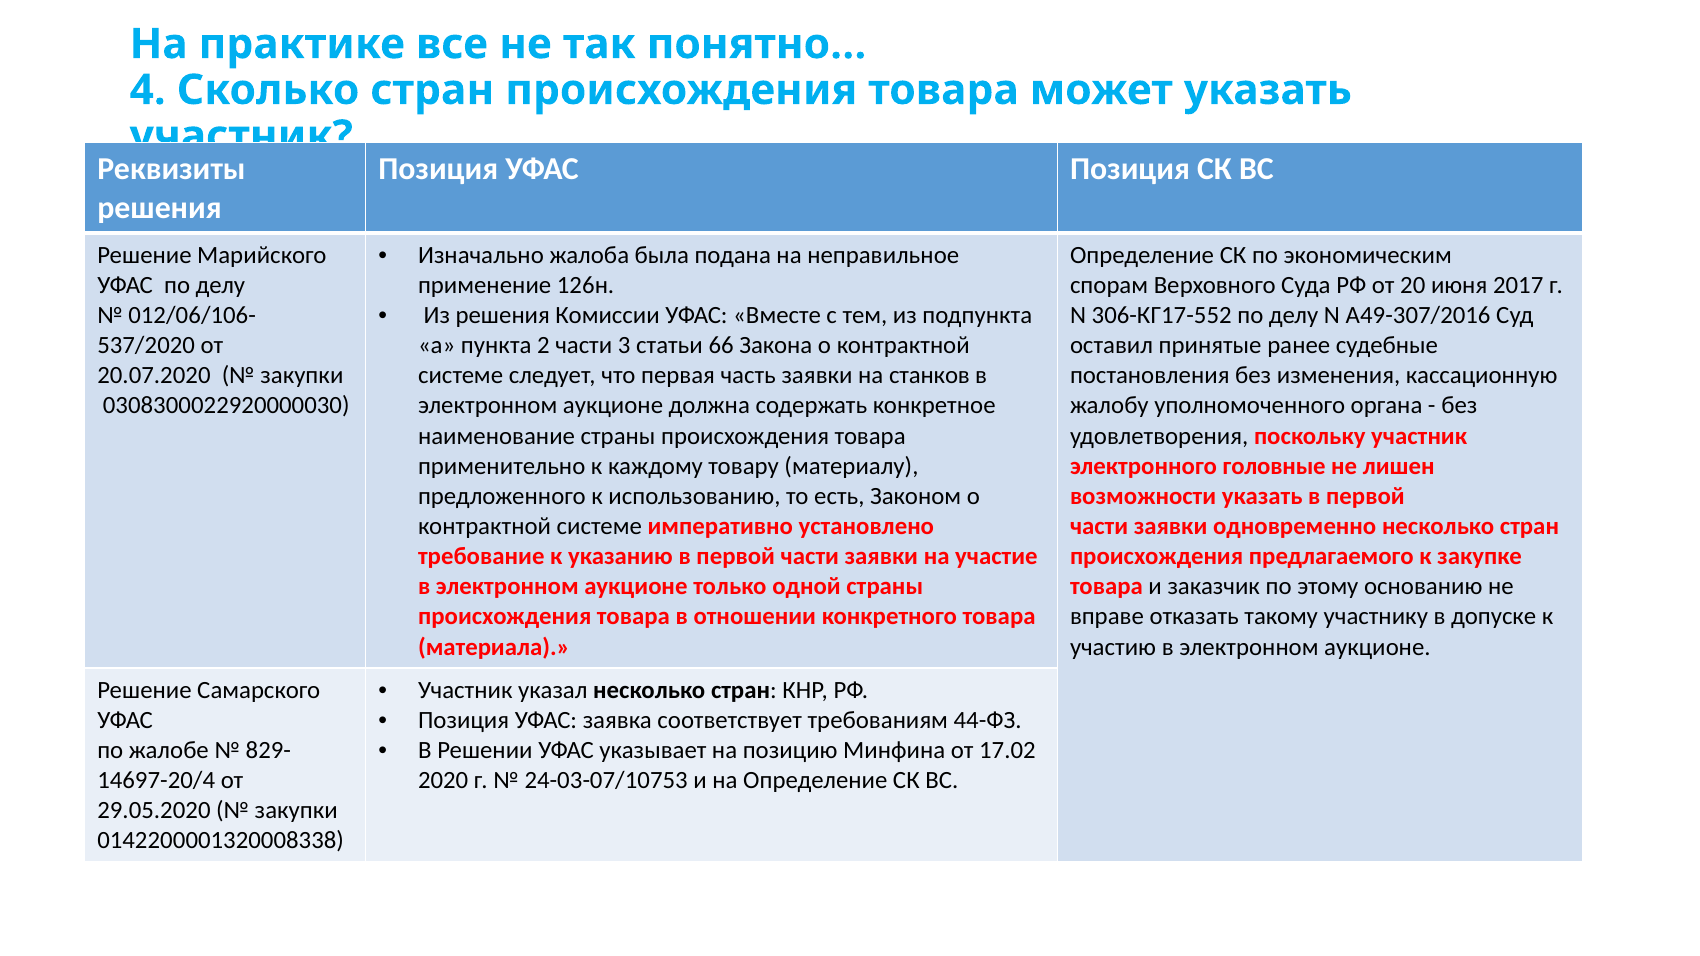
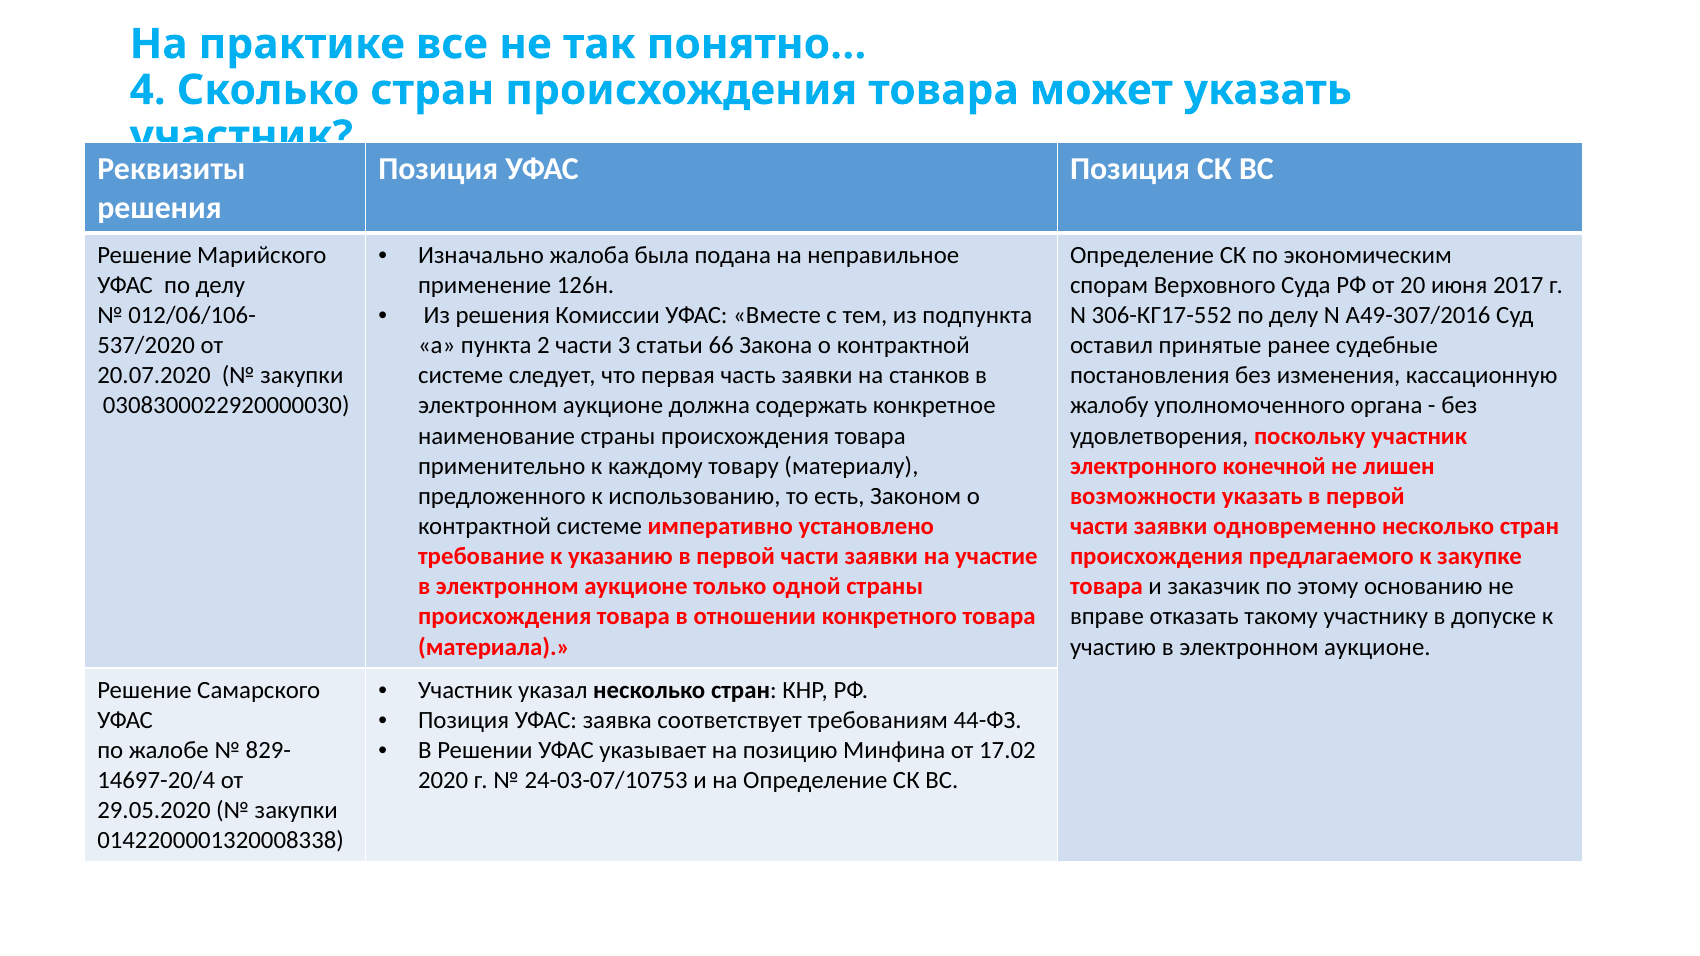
головные: головные -> конечной (1274, 466)
